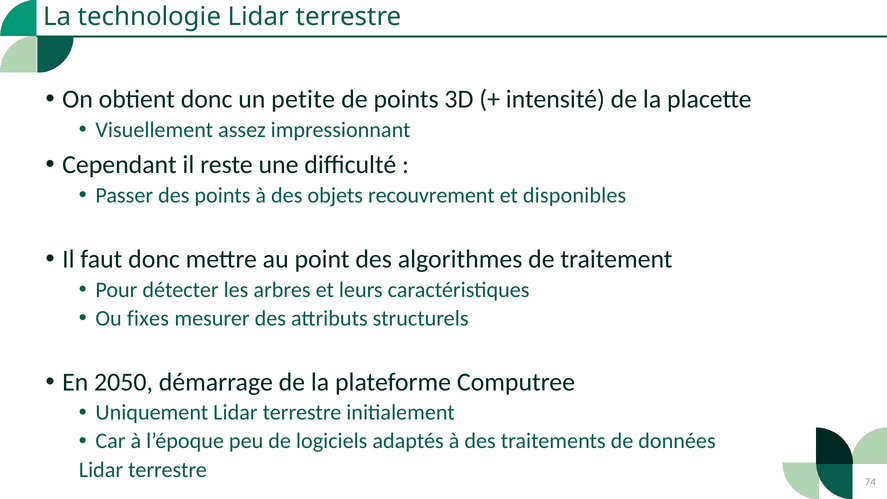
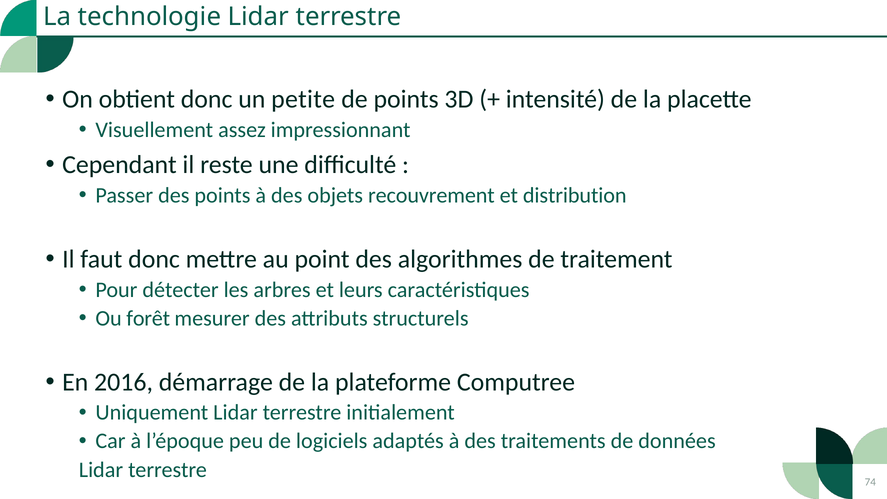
disponibles: disponibles -> distribution (575, 195)
fixes: fixes -> forêt (148, 318)
2050: 2050 -> 2016 (124, 382)
